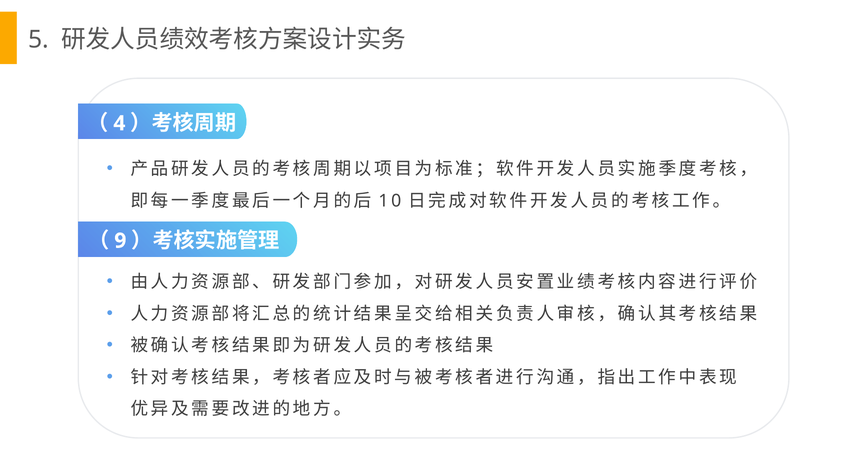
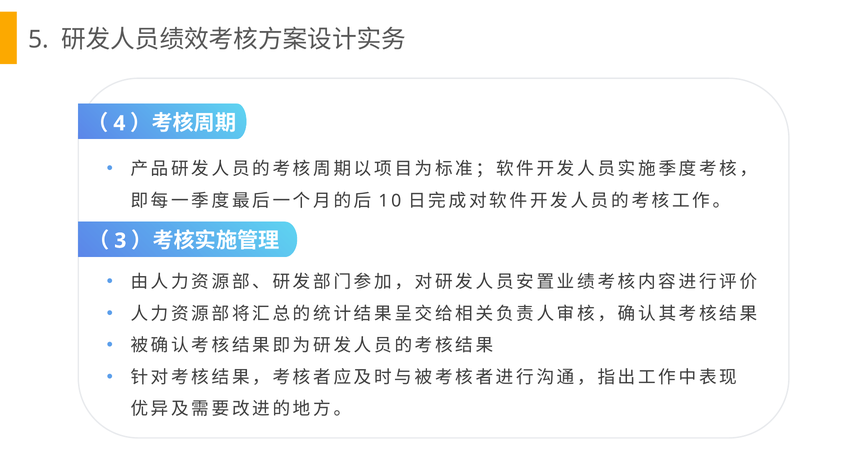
9: 9 -> 3 (120, 241)
